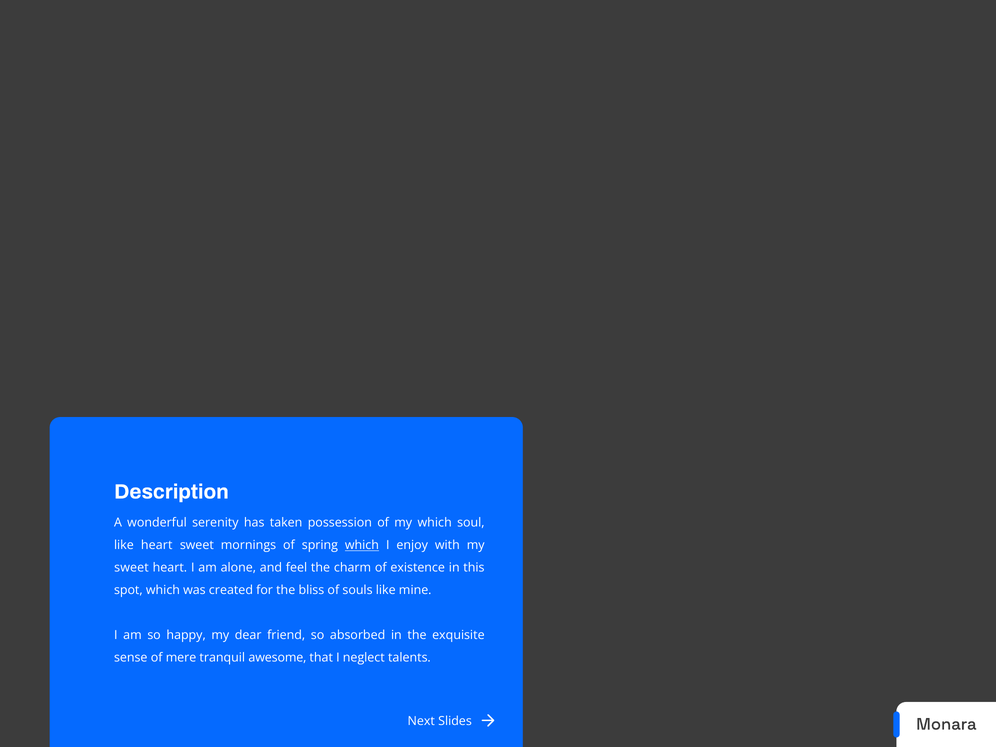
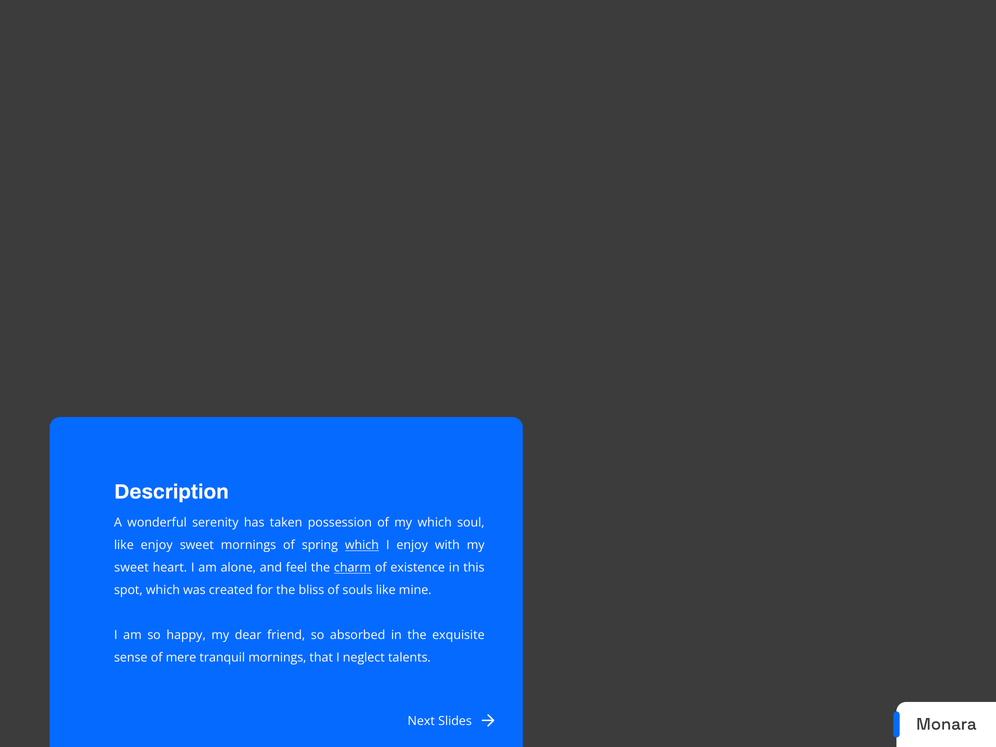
like heart: heart -> enjoy (157, 545)
charm underline: none -> present (353, 568)
tranquil awesome: awesome -> mornings (277, 658)
